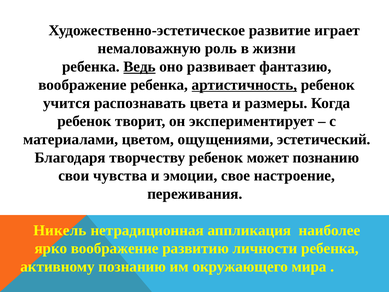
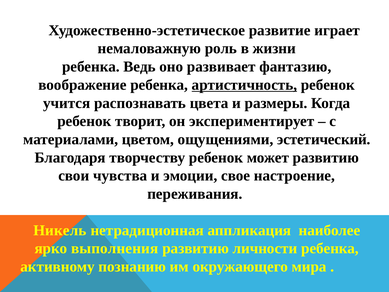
Ведь underline: present -> none (140, 67)
может познанию: познанию -> развитию (326, 157)
ярко воображение: воображение -> выполнения (115, 248)
